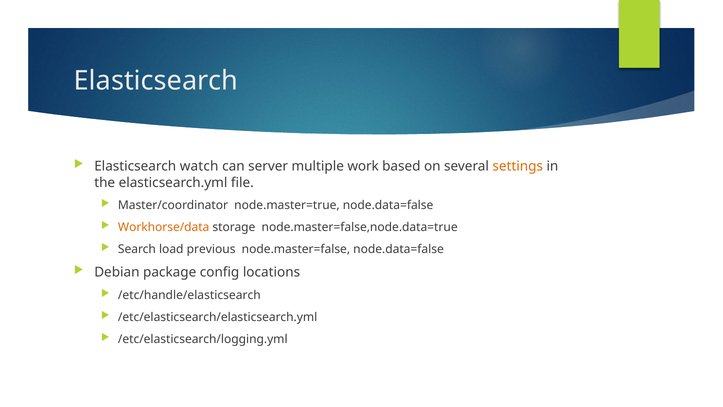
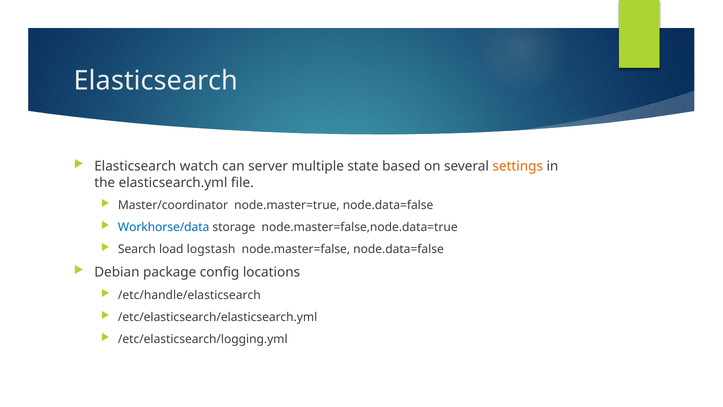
work: work -> state (363, 166)
Workhorse/data colour: orange -> blue (164, 227)
previous: previous -> logstash (211, 249)
